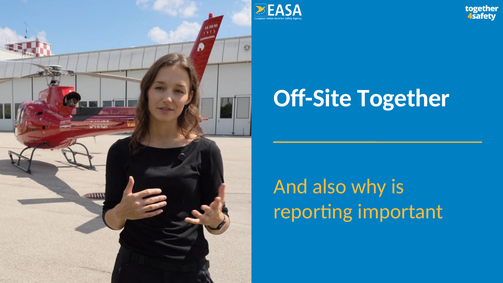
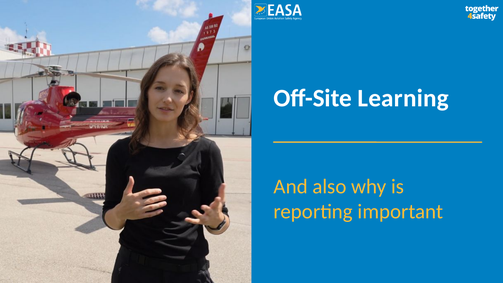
Together: Together -> Learning (403, 98)
